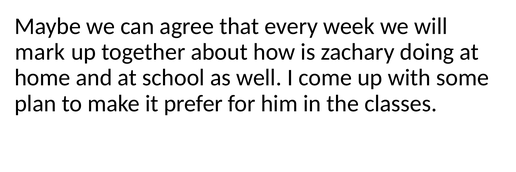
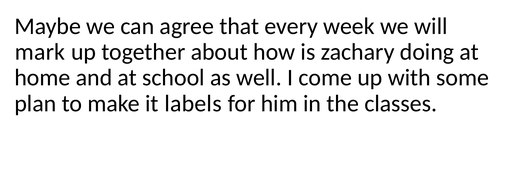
prefer: prefer -> labels (193, 103)
